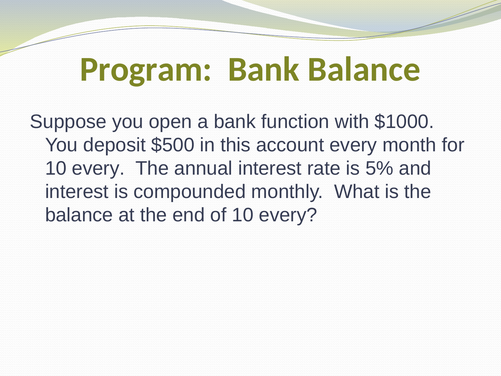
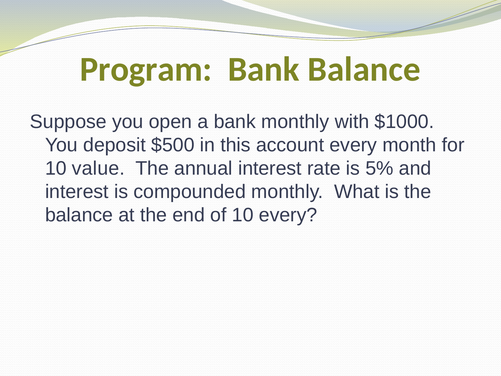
bank function: function -> monthly (295, 122)
every: every -> value (98, 168)
